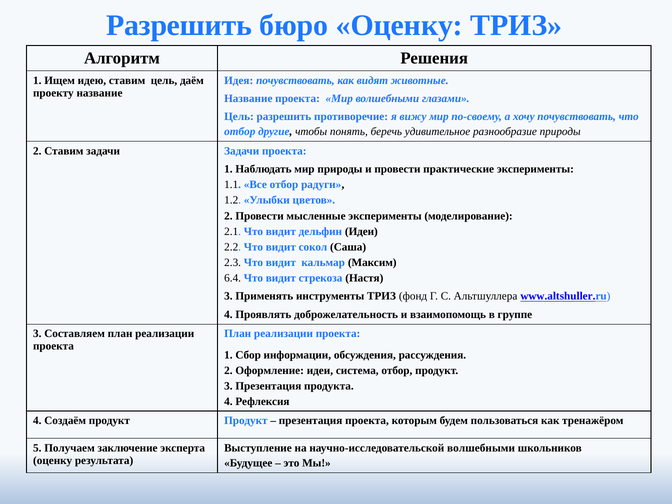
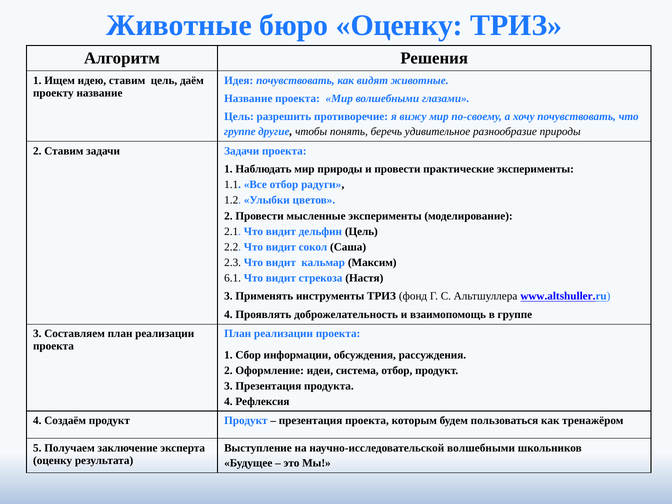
Разрешить: Разрешить -> Животные (179, 25)
отбор: отбор -> группе (240, 132)
дельфин Идеи: Идеи -> Цель (361, 231)
6.4: 6.4 -> 6.1 (233, 278)
